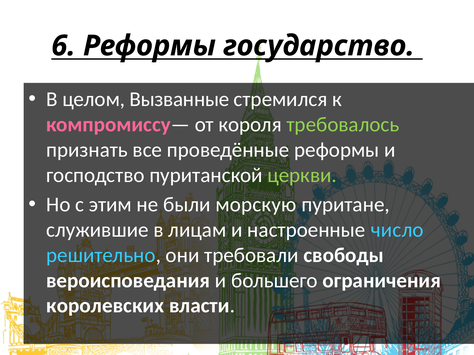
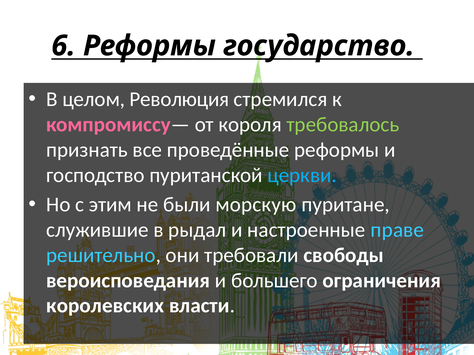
Вызванные: Вызванные -> Революция (179, 99)
церкви colour: light green -> light blue (302, 175)
лицам: лицам -> рыдал (197, 230)
число: число -> праве (397, 230)
